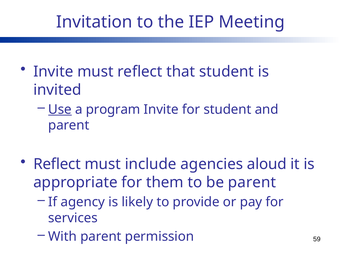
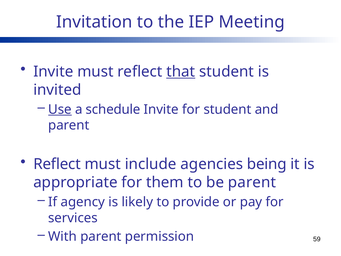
that underline: none -> present (181, 72)
program: program -> schedule (113, 109)
aloud: aloud -> being (267, 164)
